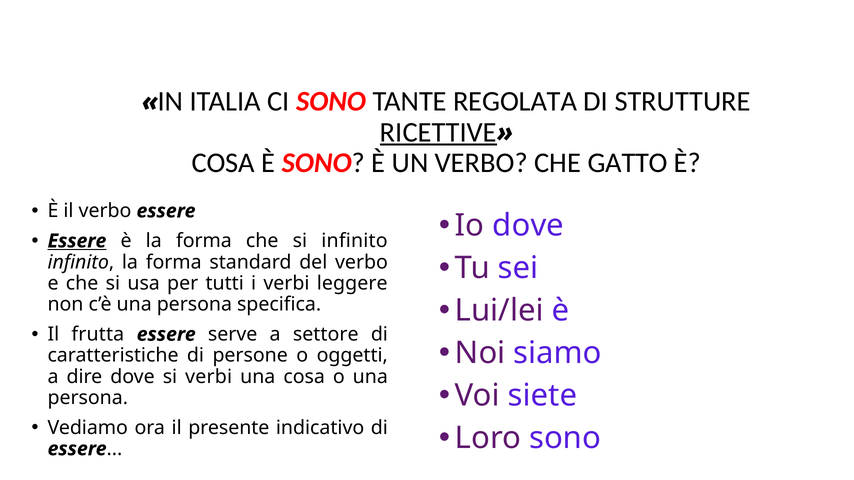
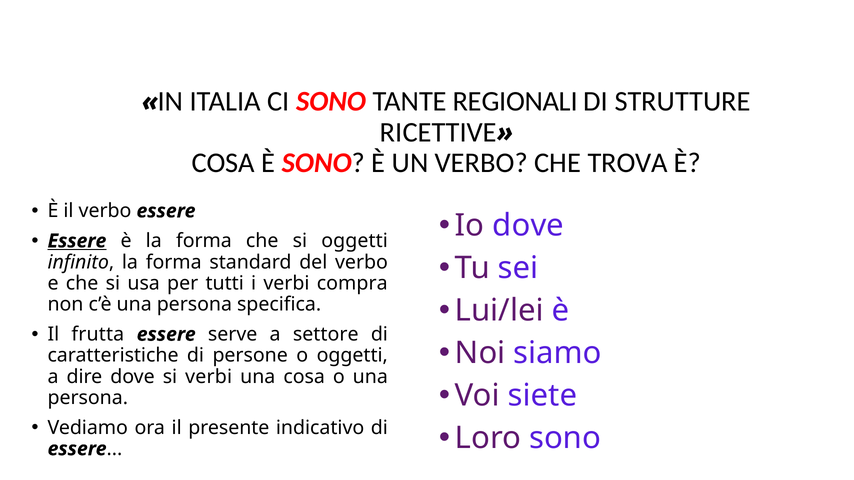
REGOLATA: REGOLATA -> REGIONALI (515, 102)
RICETTIVE underline: present -> none (438, 132)
GATTO: GATTO -> TROVA (628, 163)
si infinito: infinito -> oggetti (355, 241)
leggere: leggere -> compra (352, 283)
